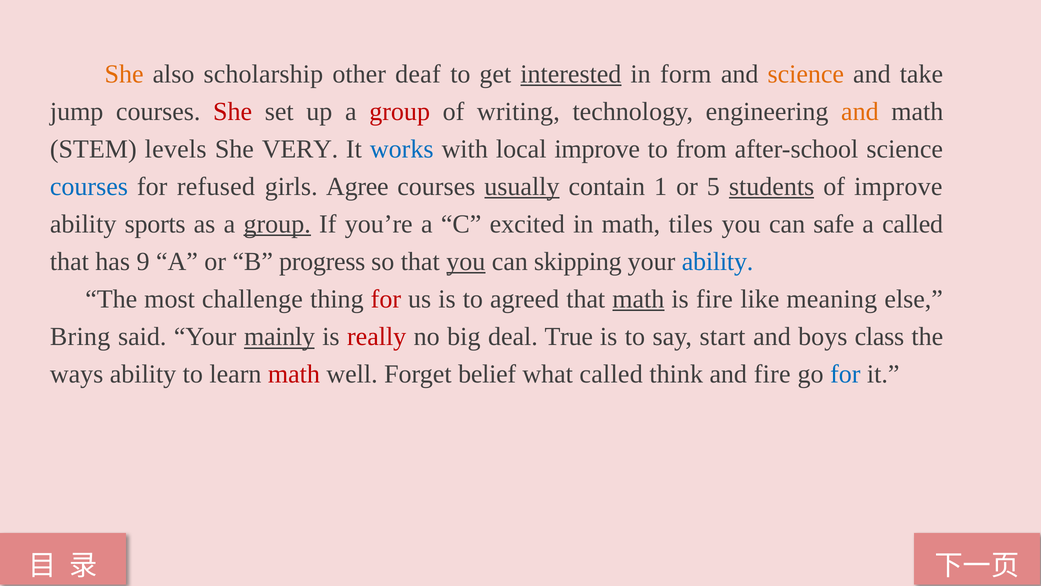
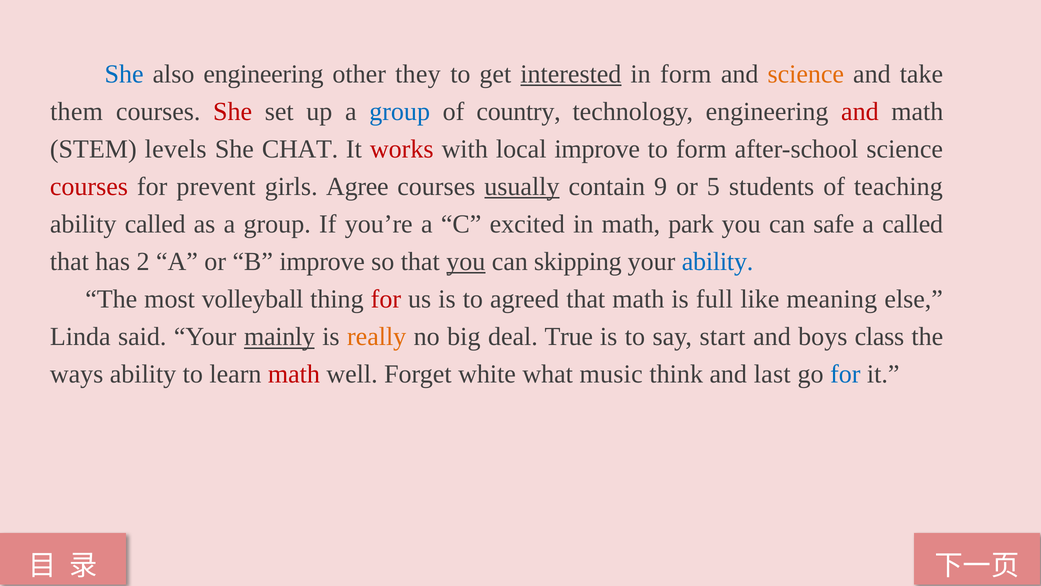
She colour: orange -> blue (124, 74)
also scholarship: scholarship -> engineering (264, 74)
deaf: deaf -> they (418, 74)
jump: jump -> them (77, 112)
group colour: red -> blue (400, 112)
writing: writing -> country (519, 112)
and colour: orange -> red (860, 112)
VERY: VERY -> CHAT (300, 149)
works colour: blue -> red (402, 149)
to from: from -> form (701, 149)
courses colour: blue -> red (89, 186)
refused: refused -> prevent (216, 186)
1: 1 -> 9 (661, 186)
students underline: present -> none (772, 186)
of improve: improve -> teaching (898, 186)
ability sports: sports -> called (155, 224)
group underline: present -> none (277, 224)
tiles: tiles -> park (691, 224)
9: 9 -> 2 (143, 261)
B progress: progress -> improve (322, 261)
challenge: challenge -> volleyball (253, 299)
math underline: present -> none (638, 299)
is fire: fire -> full (714, 299)
Bring: Bring -> Linda (80, 336)
really colour: red -> orange (377, 336)
belief: belief -> white (487, 374)
what called: called -> music (611, 374)
and fire: fire -> last (772, 374)
